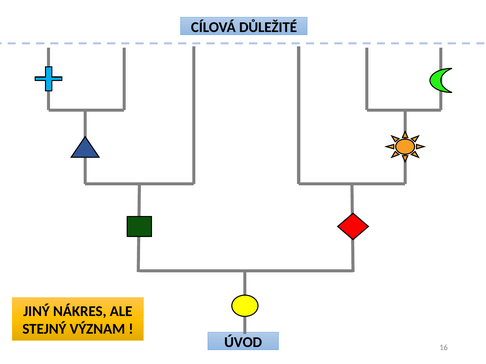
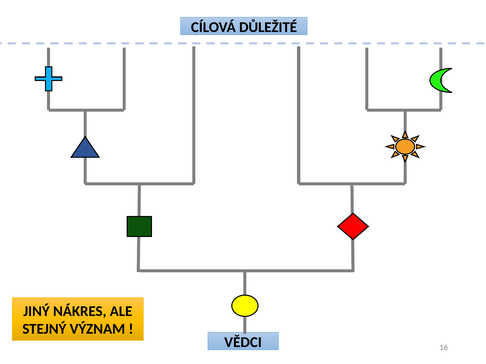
ÚVOD: ÚVOD -> VĚDCI (243, 343)
